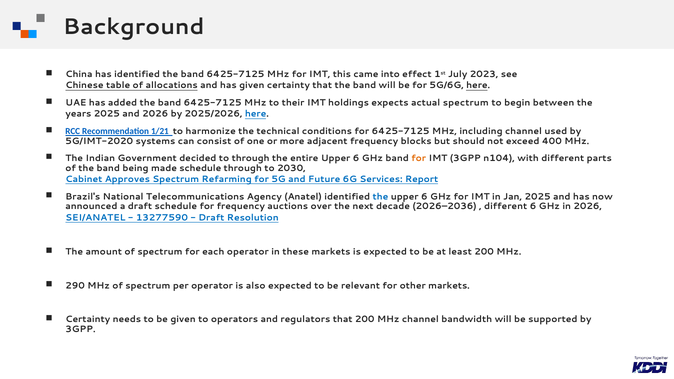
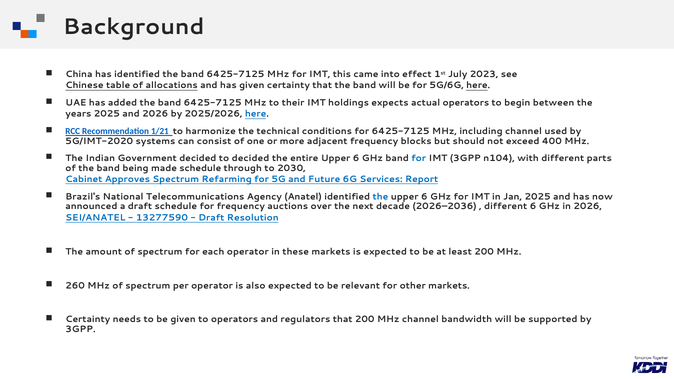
actual spectrum: spectrum -> operators (466, 103)
to through: through -> decided (251, 158)
for colour: orange -> blue (419, 158)
290: 290 -> 260 (75, 286)
